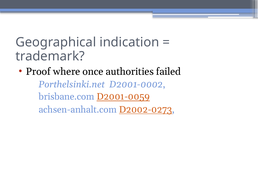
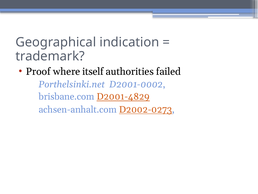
once: once -> itself (93, 71)
D2001-0059: D2001-0059 -> D2001-4829 (123, 96)
